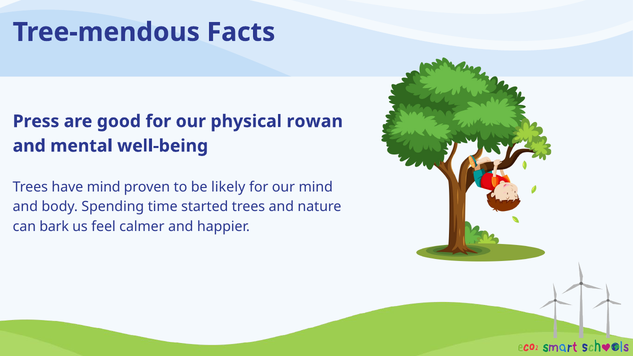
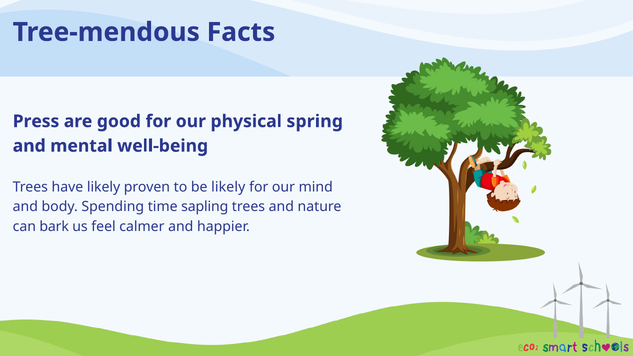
rowan: rowan -> spring (315, 121)
have mind: mind -> likely (104, 187)
started: started -> sapling (205, 207)
